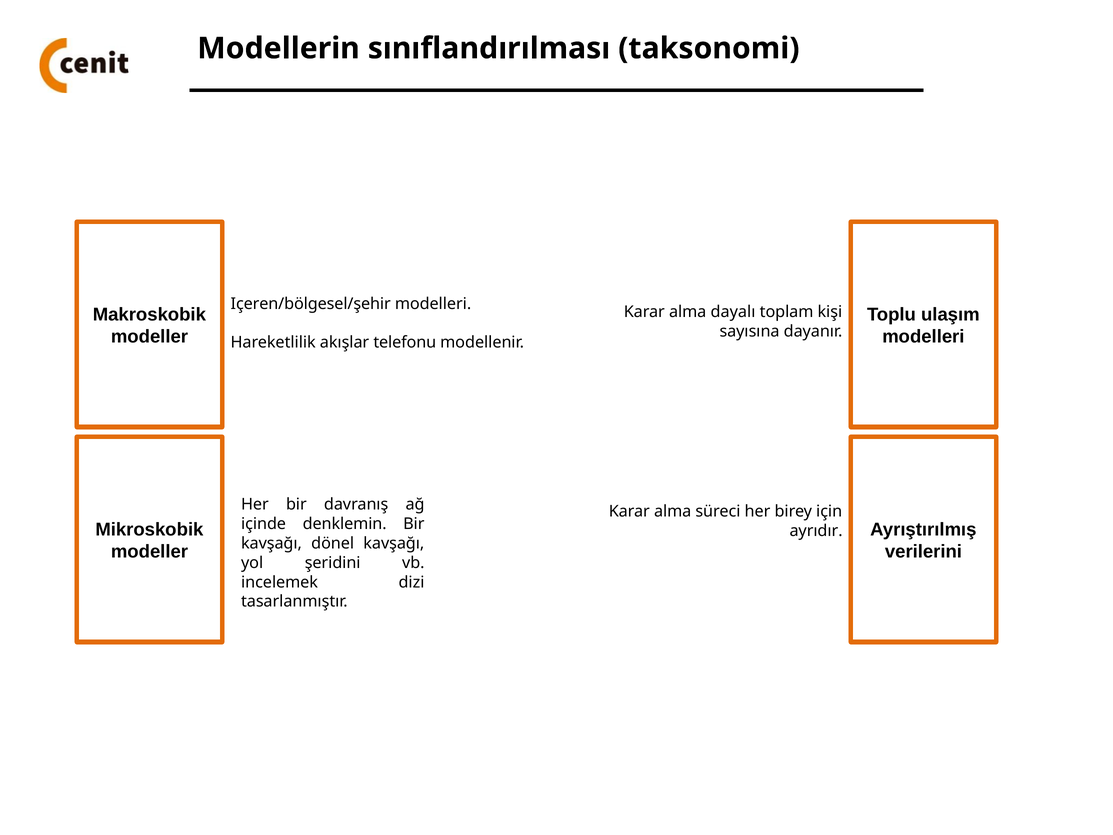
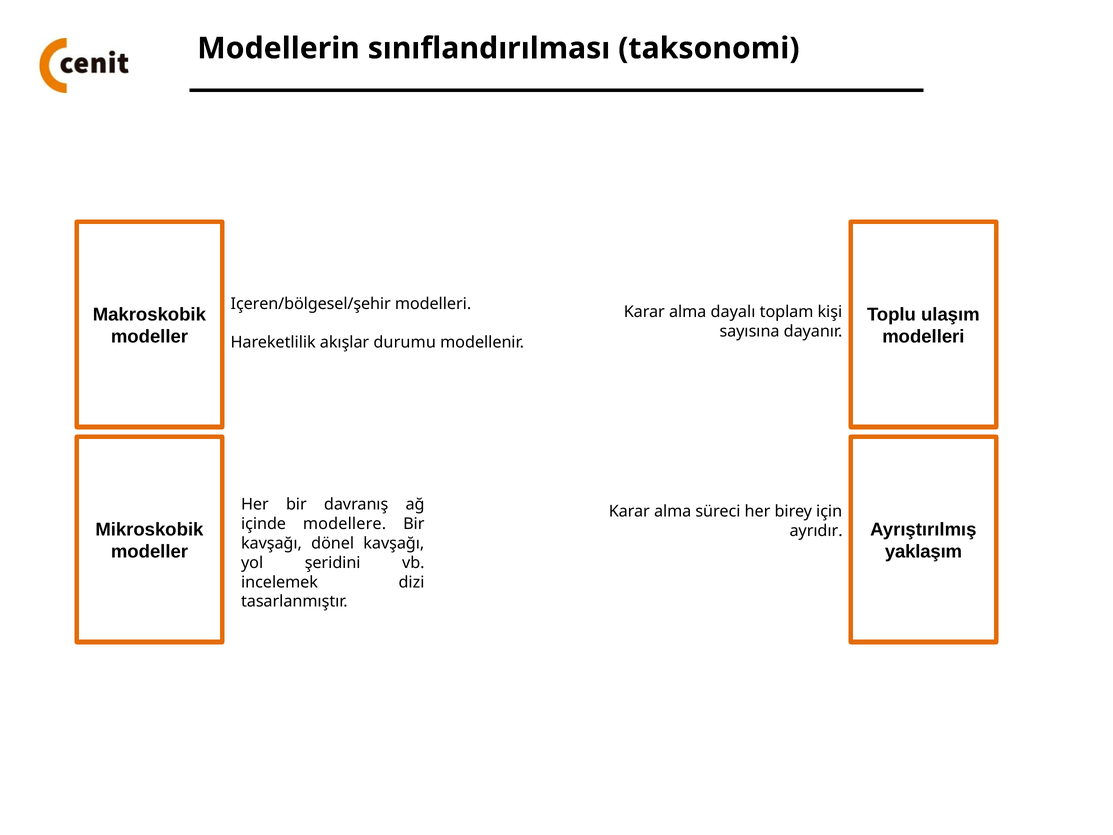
telefonu: telefonu -> durumu (405, 342)
denklemin: denklemin -> modellere (345, 524)
verilerini: verilerini -> yaklaşım (924, 552)
